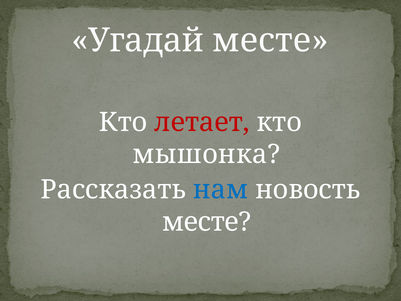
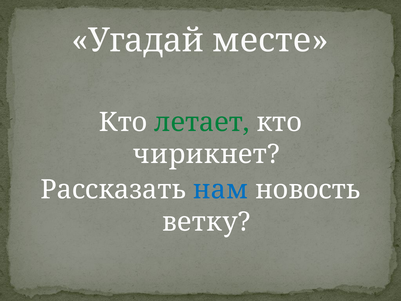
летает colour: red -> green (202, 122)
мышонка: мышонка -> чирикнет (206, 154)
месте: месте -> ветку (206, 222)
